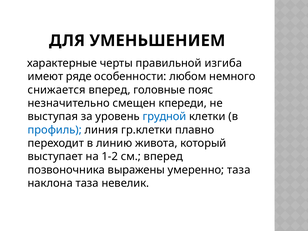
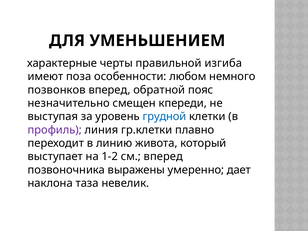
ряде: ряде -> поза (79, 77)
снижается: снижается -> позвонков (57, 90)
головные: головные -> обратной (159, 90)
профиль colour: blue -> purple (55, 130)
умеренно таза: таза -> дает (239, 170)
